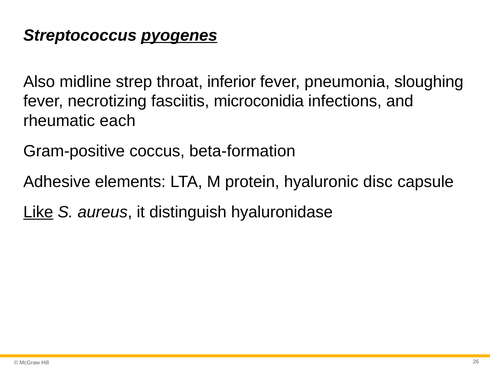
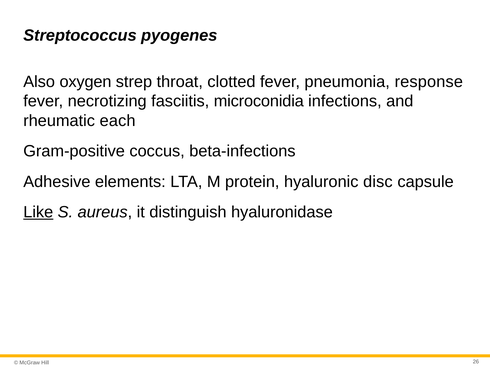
pyogenes underline: present -> none (179, 36)
midline: midline -> oxygen (86, 82)
inferior: inferior -> clotted (231, 82)
sloughing: sloughing -> response (429, 82)
beta-formation: beta-formation -> beta-infections (242, 151)
